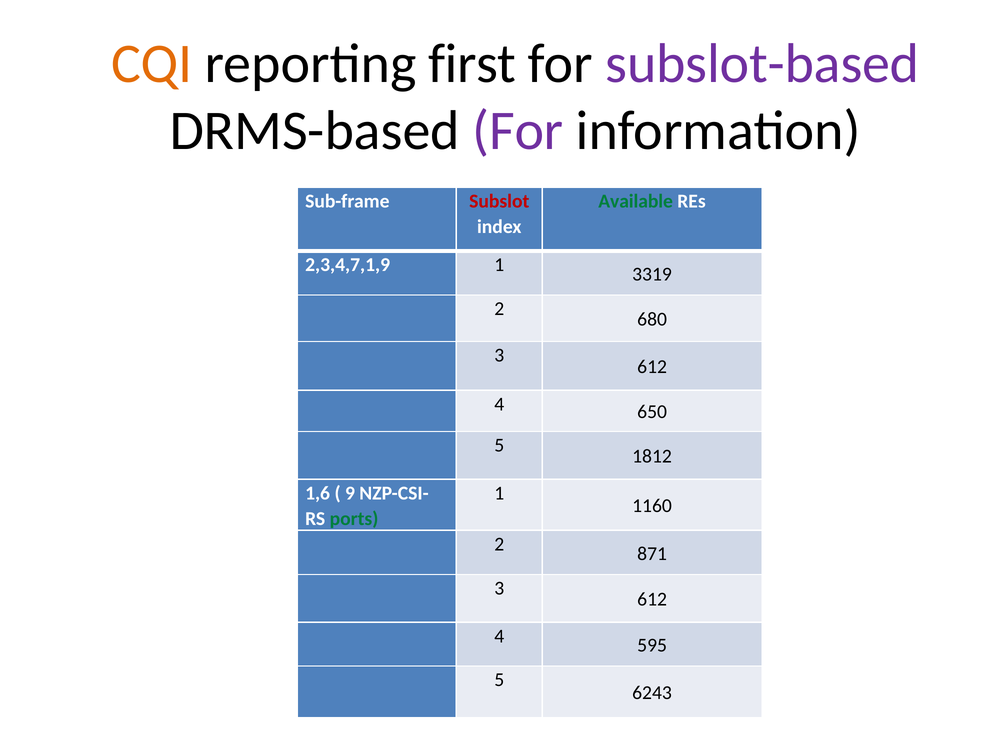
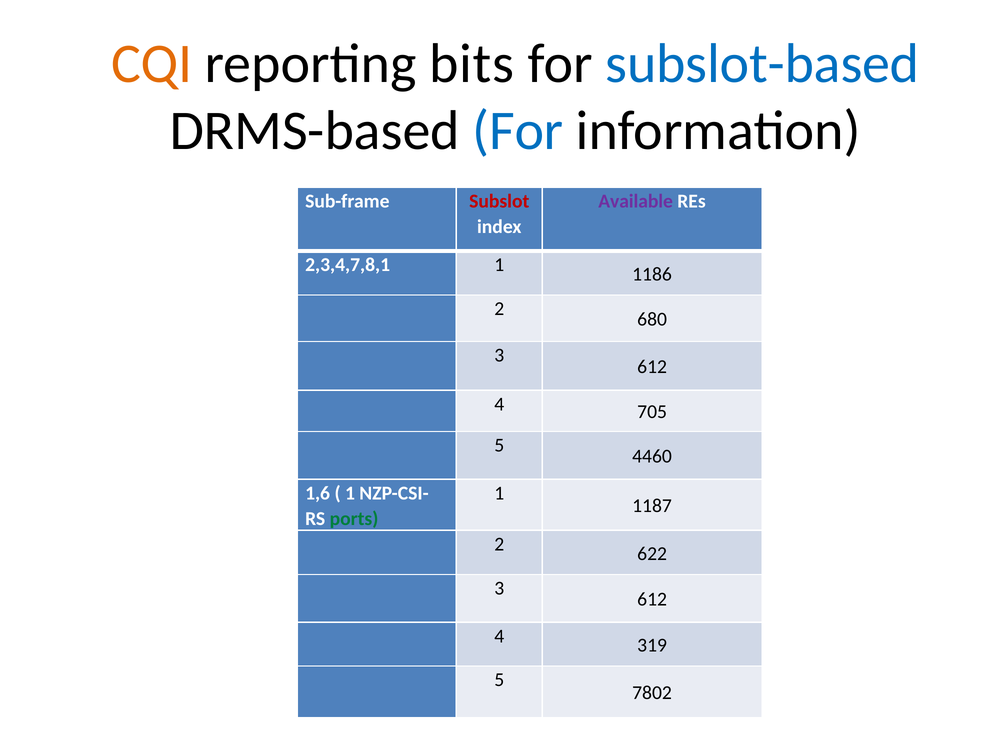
first: first -> bits (472, 64)
subslot-based colour: purple -> blue (762, 64)
For colour: purple -> blue (518, 131)
Available colour: green -> purple (636, 201)
2,3,4,7,1,9: 2,3,4,7,1,9 -> 2,3,4,7,8,1 (348, 265)
3319: 3319 -> 1186 (652, 274)
650: 650 -> 705 (652, 412)
1812: 1812 -> 4460 (652, 456)
9: 9 -> 1 (350, 493)
1160: 1160 -> 1187 (652, 506)
871: 871 -> 622 (652, 554)
595: 595 -> 319 (652, 645)
6243: 6243 -> 7802 (652, 693)
